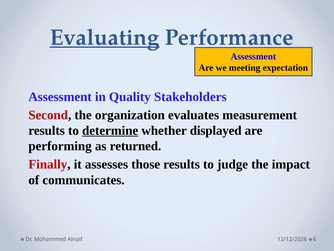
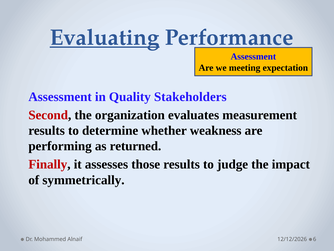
determine underline: present -> none (110, 130)
displayed: displayed -> weakness (216, 130)
communicates: communicates -> symmetrically (83, 180)
